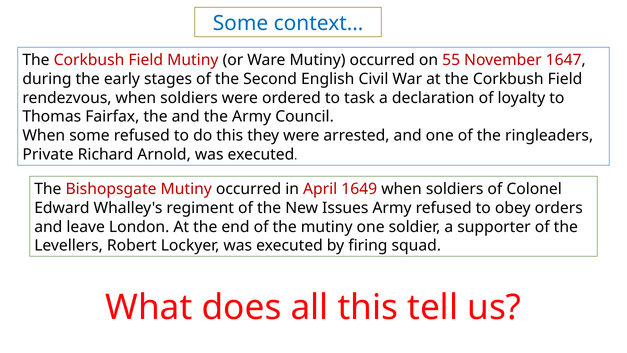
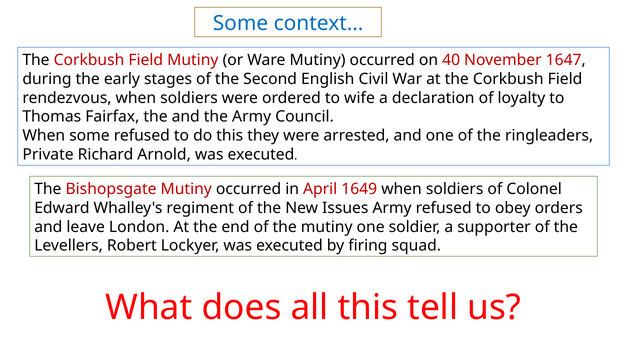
55: 55 -> 40 (451, 60)
task: task -> wife (360, 98)
